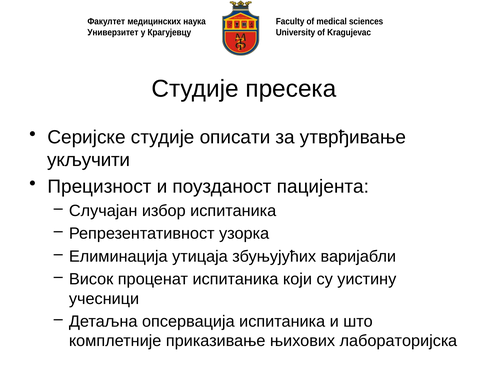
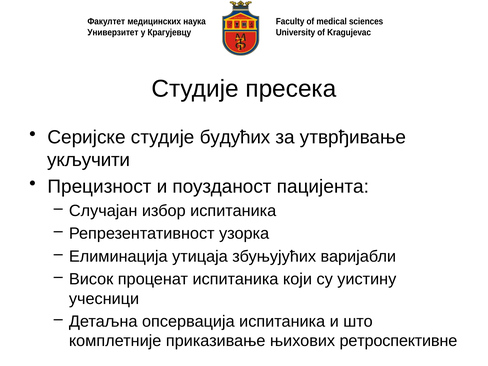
описати: описати -> будућих (235, 137)
лабораторијска: лабораторијска -> ретроспективне (398, 341)
